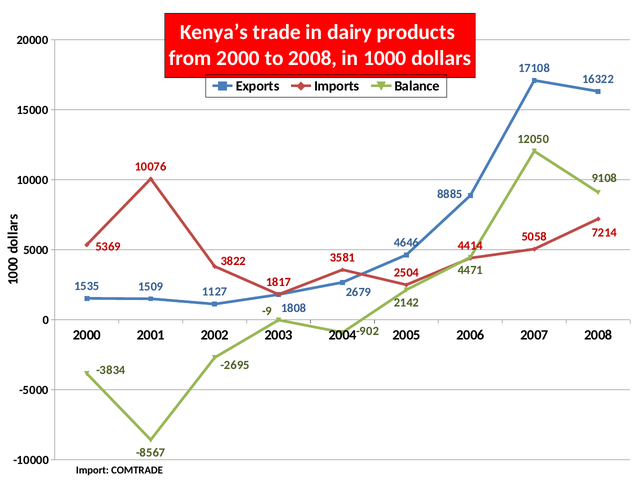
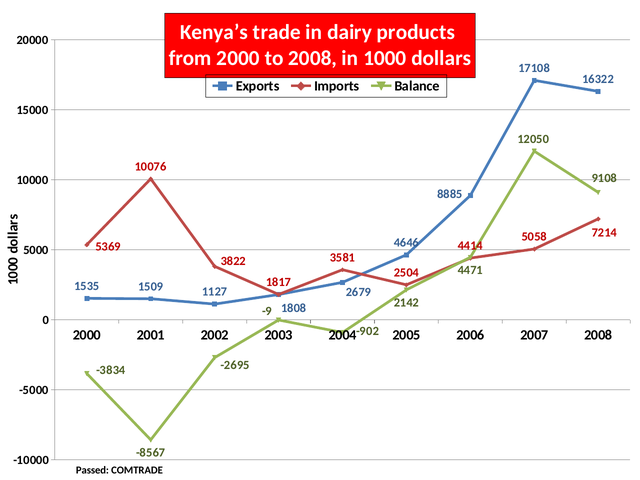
Import: Import -> Passed (92, 470)
